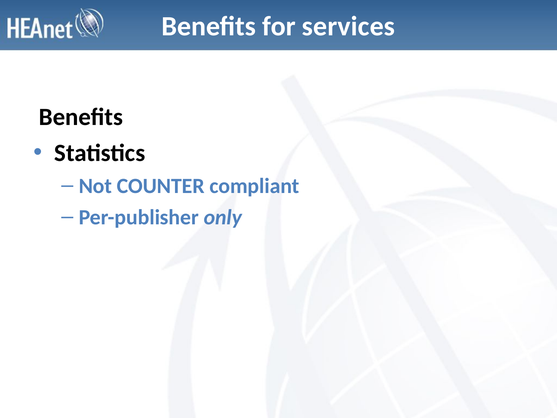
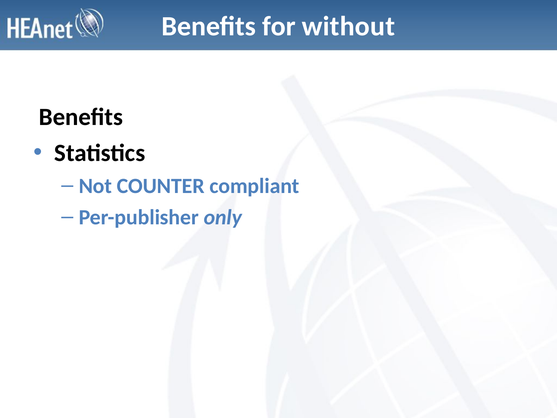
services: services -> without (348, 26)
